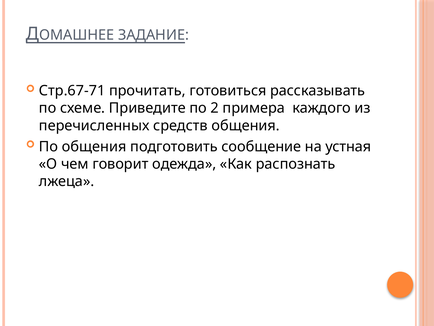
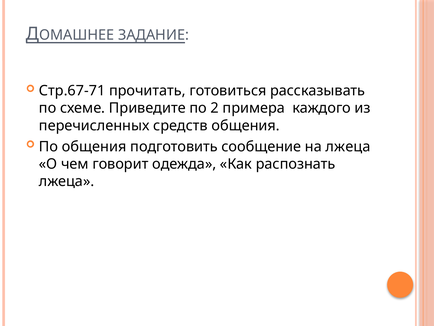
на устная: устная -> лжеца (348, 146)
